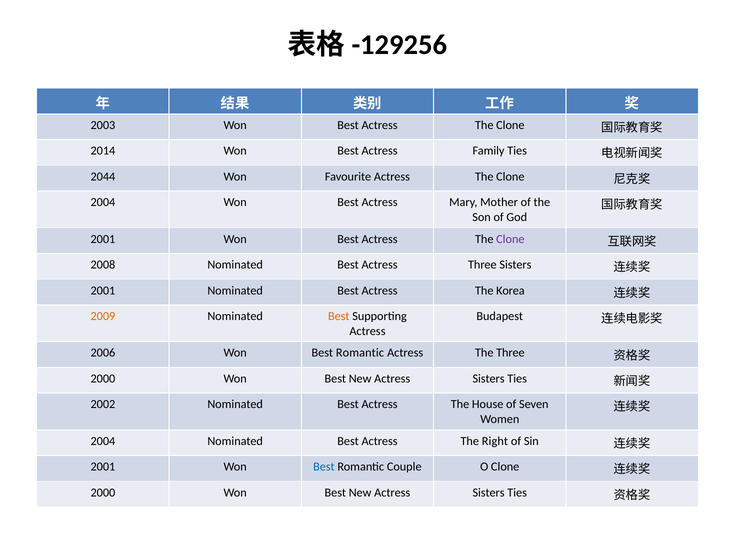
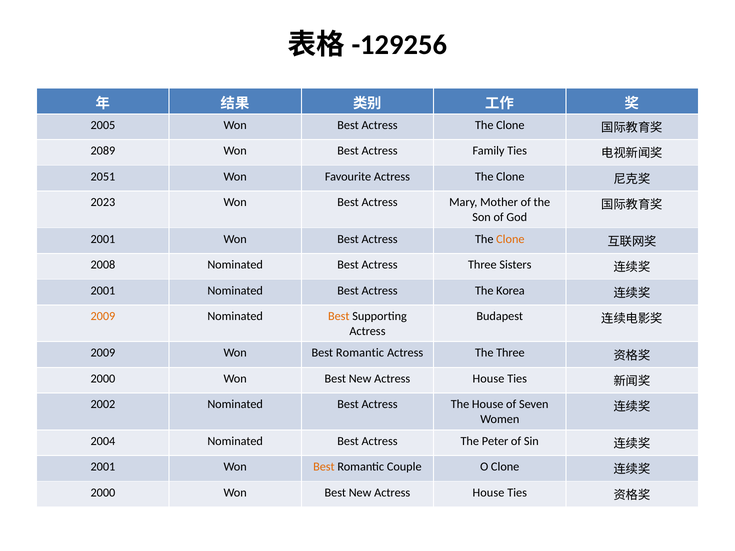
2003: 2003 -> 2005 (103, 125)
2014: 2014 -> 2089 (103, 151)
2044: 2044 -> 2051 (103, 177)
2004: 2004 -> 2023 (103, 202)
Clone colour: purple -> orange (510, 239)
2006: 2006 -> 2009 (103, 353)
Sisters: Sisters -> House (488, 379)
Right: Right -> Peter (495, 441)
Best colour: blue -> orange (324, 467)
Sisters: Sisters -> House (488, 493)
